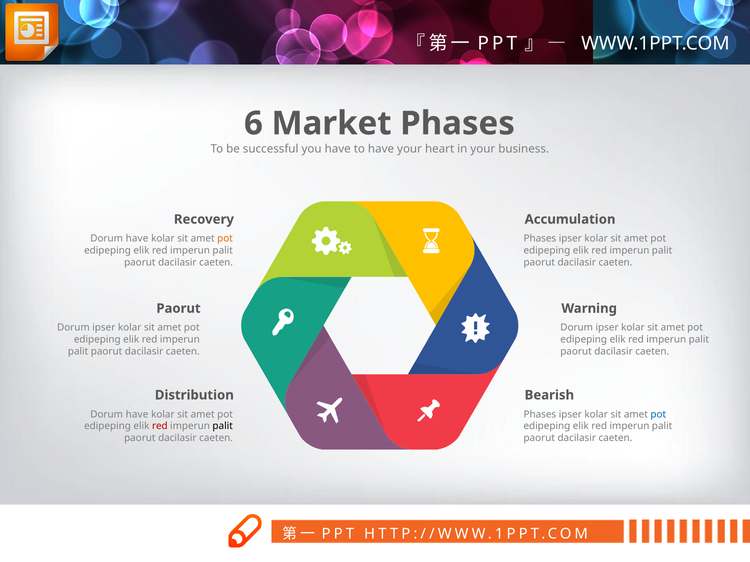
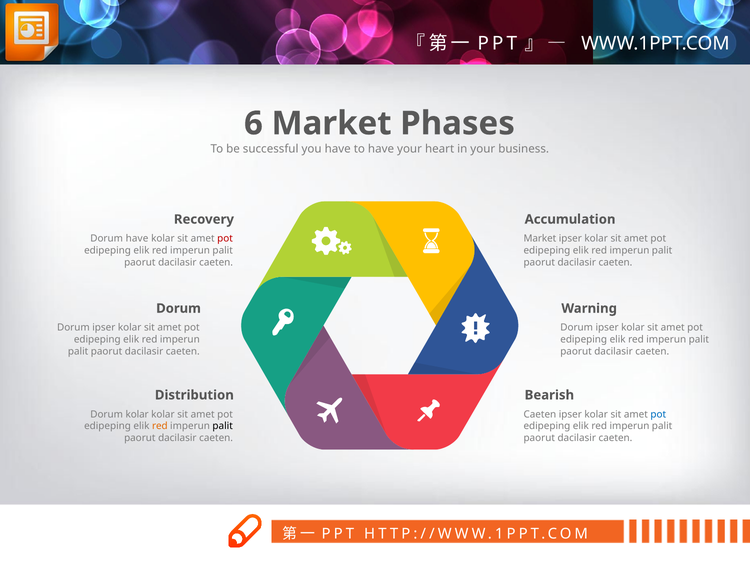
pot colour: orange -> red (225, 239)
Phases: Phases -> Market (540, 239)
Paorut: Paorut -> Dorum (179, 309)
have: have -> kolar (137, 415)
Phases: Phases -> Caeten (540, 415)
red colour: red -> orange (160, 427)
